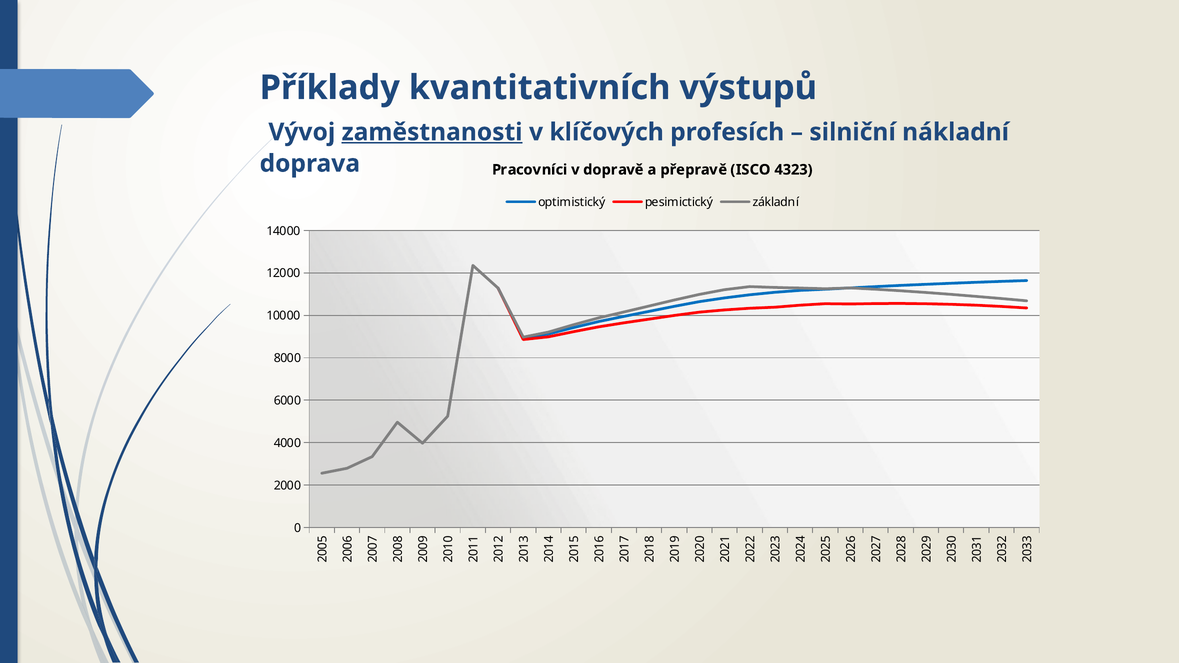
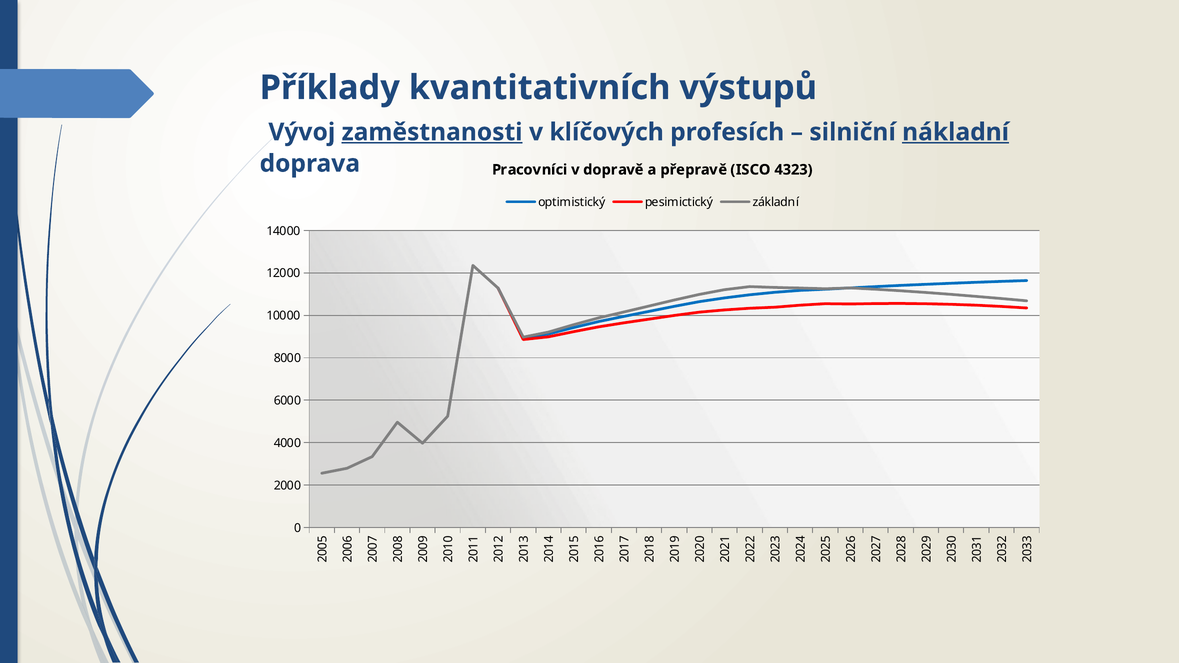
nákladní underline: none -> present (956, 132)
